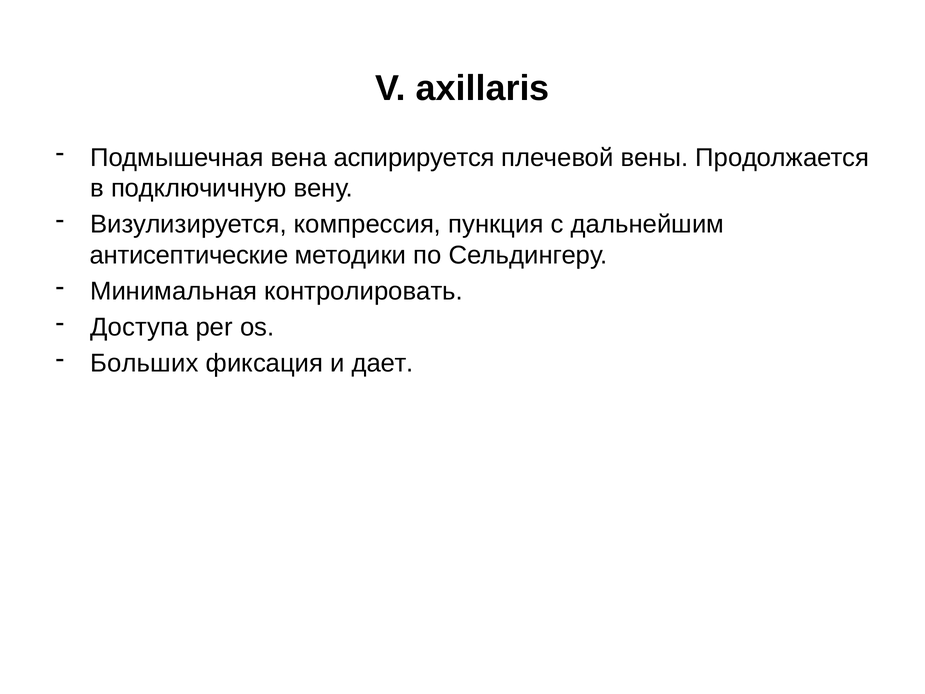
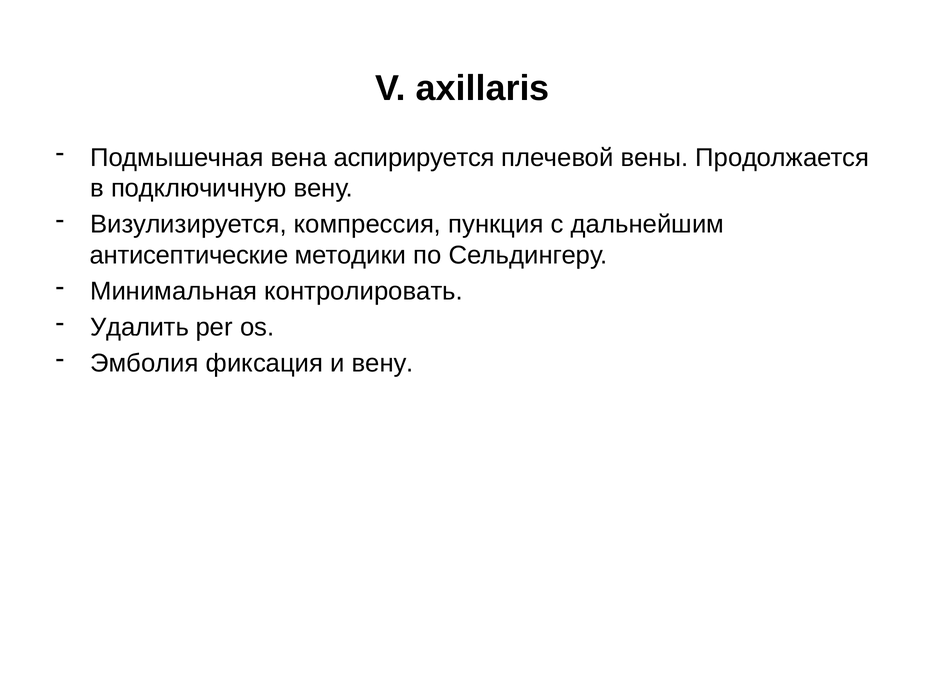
Доступа: Доступа -> Удалить (140, 327)
Больших: Больших -> Эмболия (144, 363)
и дает: дает -> вену (383, 363)
